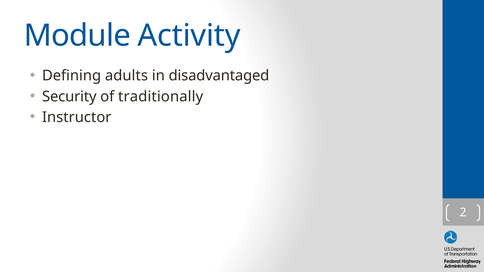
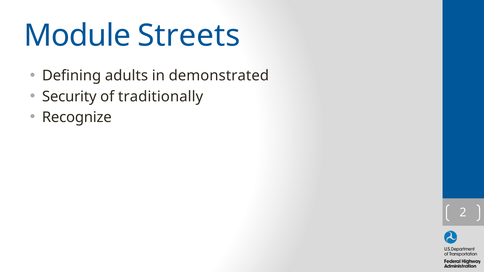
Activity: Activity -> Streets (189, 36)
disadvantaged: disadvantaged -> demonstrated (219, 76)
Instructor: Instructor -> Recognize (77, 117)
